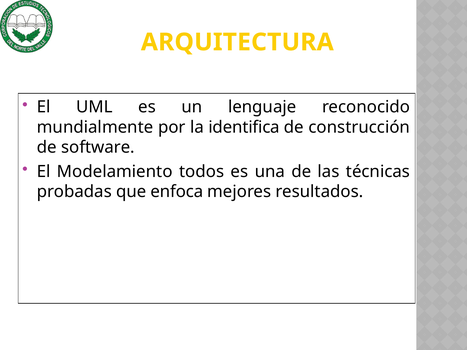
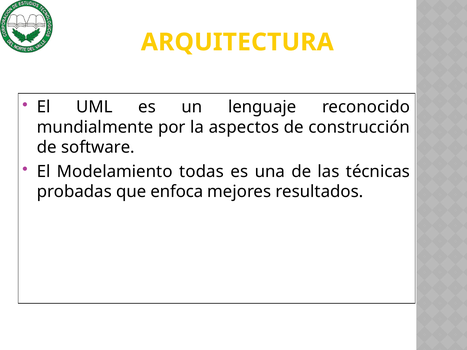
identifica: identifica -> aspectos (244, 127)
todos: todos -> todas (202, 172)
